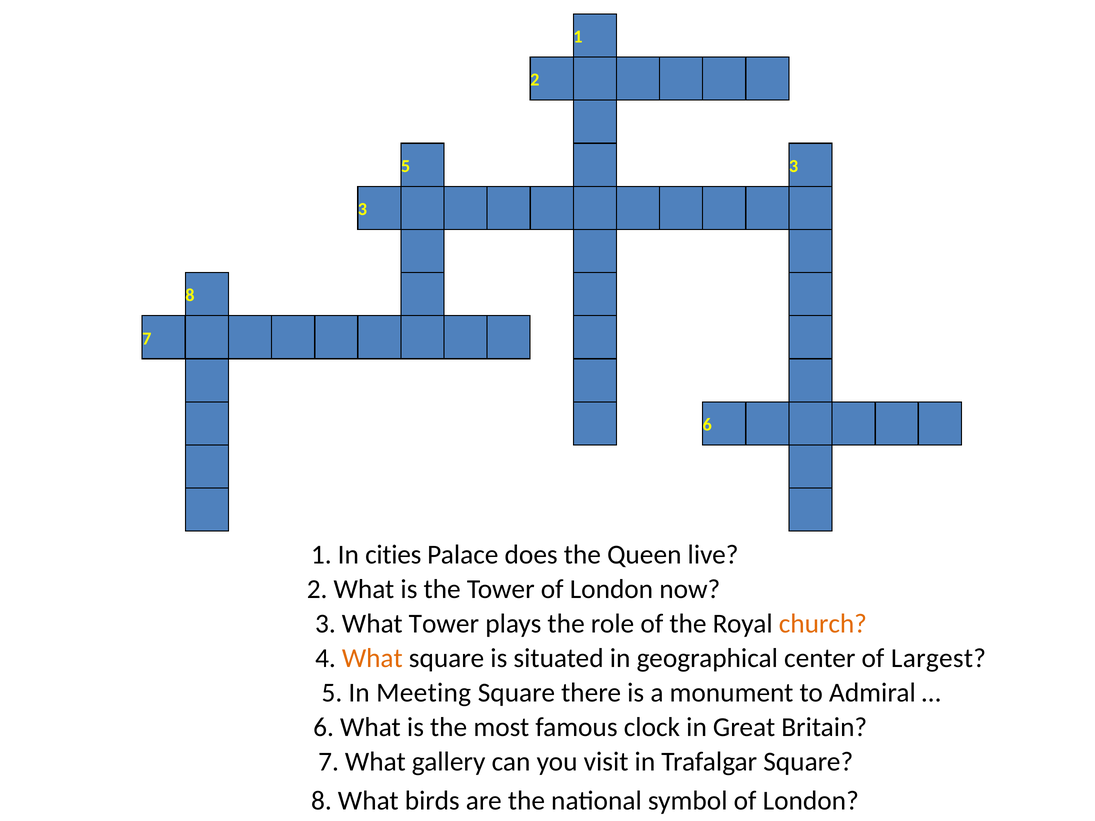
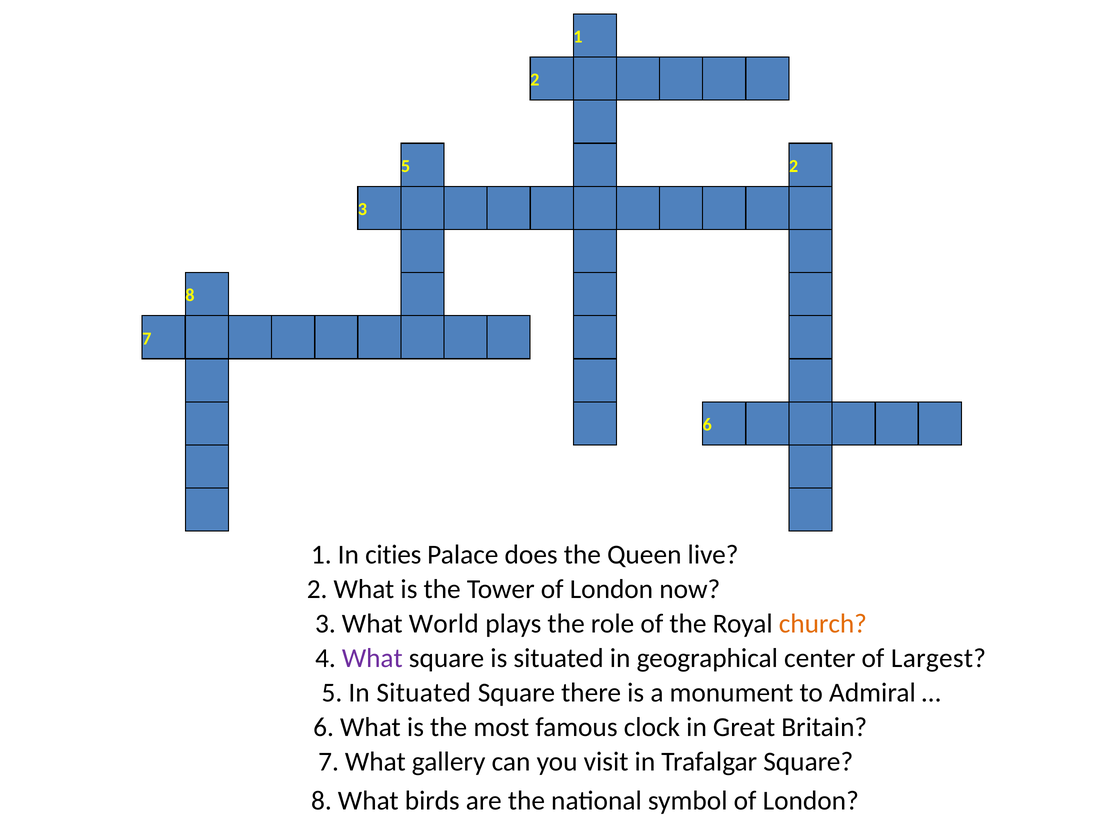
5 3: 3 -> 2 (794, 166)
What Tower: Tower -> World (444, 624)
What colour: orange -> purple (372, 658)
In Meeting: Meeting -> Situated (424, 693)
